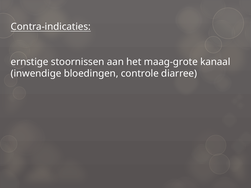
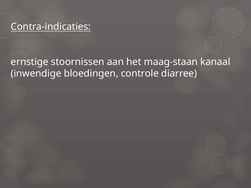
maag-grote: maag-grote -> maag-staan (171, 62)
